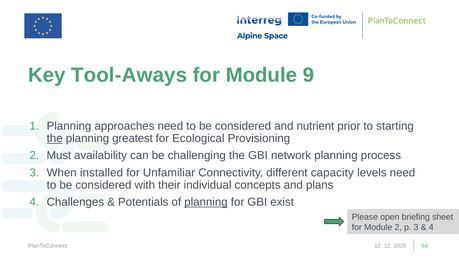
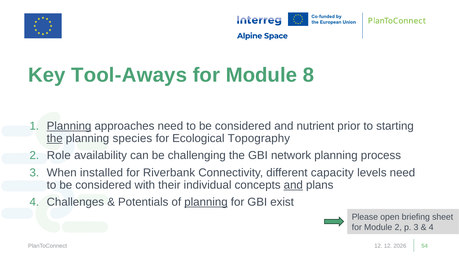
9: 9 -> 8 (308, 75)
Planning underline: none -> present (69, 126)
greatest: greatest -> species (132, 138)
Provisioning: Provisioning -> Topography (259, 138)
Must: Must -> Role (59, 156)
Unfamiliar: Unfamiliar -> Riverbank (169, 173)
and underline: none -> present (293, 185)
